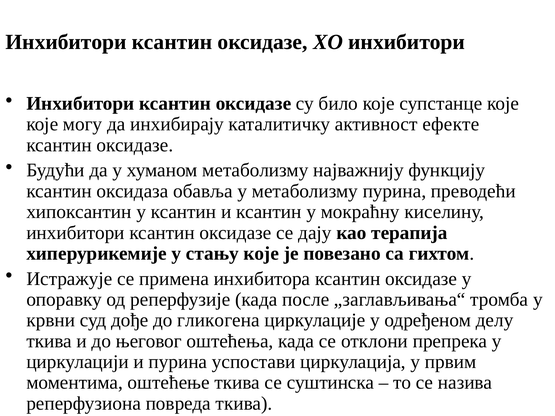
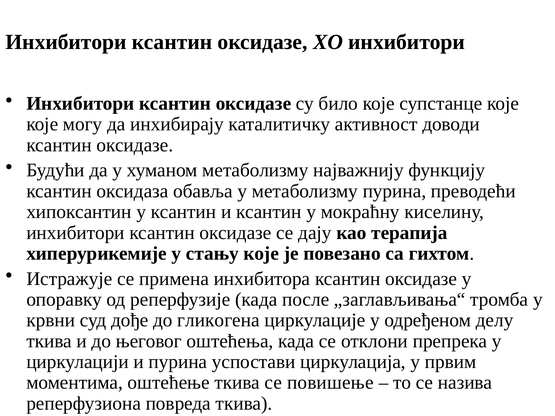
ефекте: ефекте -> доводи (451, 124)
суштинска: суштинска -> повишење (330, 383)
